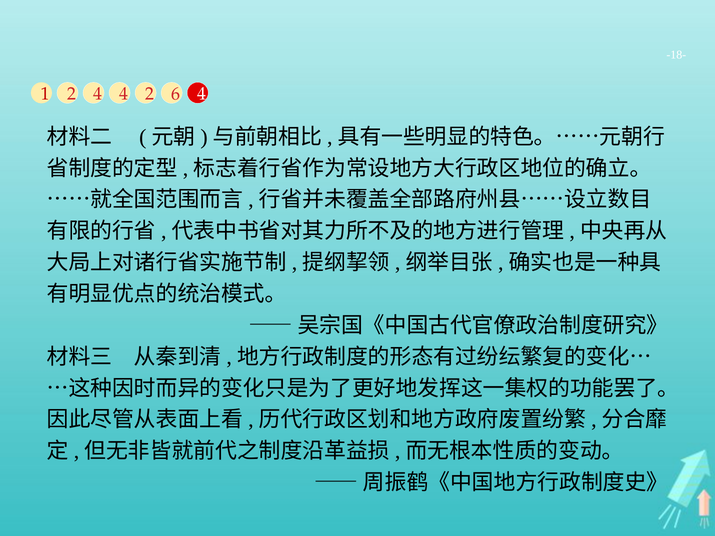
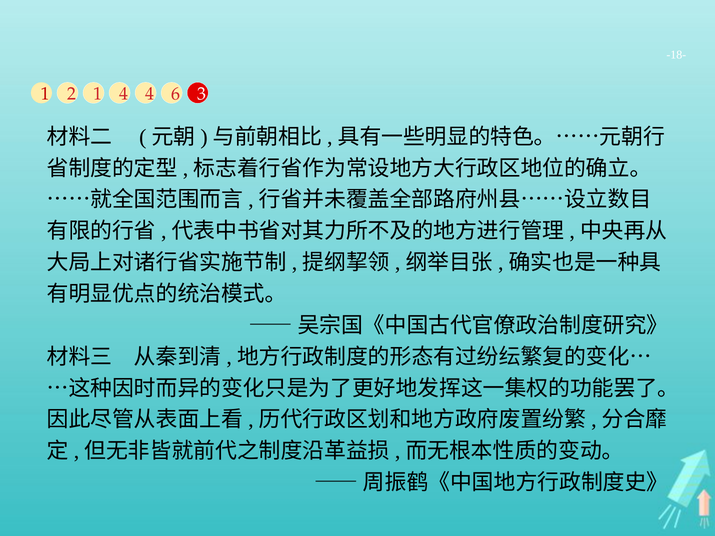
2 4: 4 -> 1 (98, 94)
4 2: 2 -> 4 (150, 94)
6 4: 4 -> 3 (202, 94)
